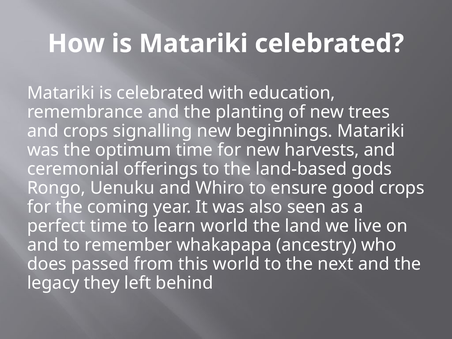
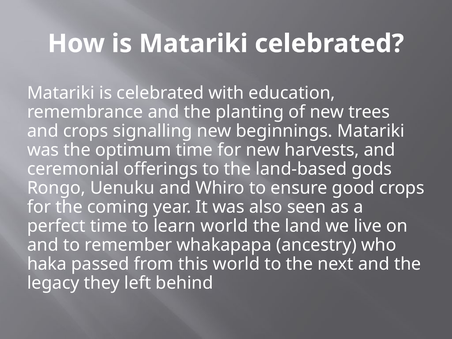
does: does -> haka (47, 264)
